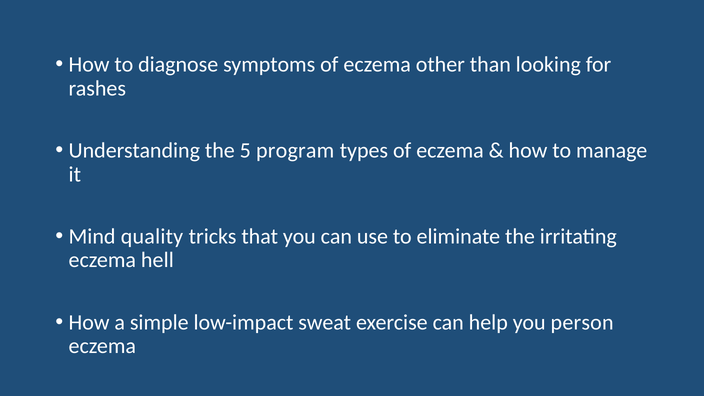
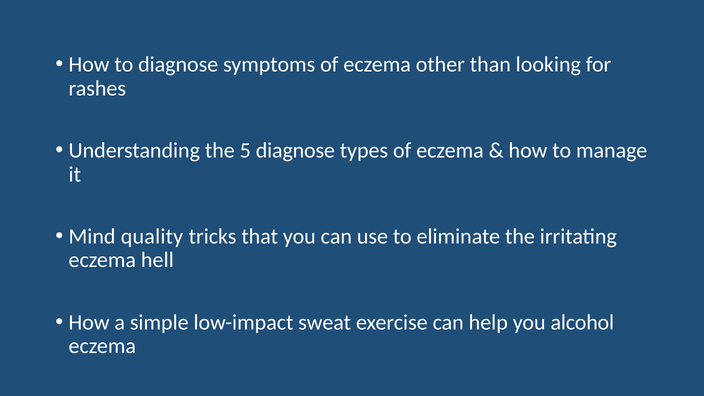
5 program: program -> diagnose (295, 150)
person: person -> alcohol (582, 322)
